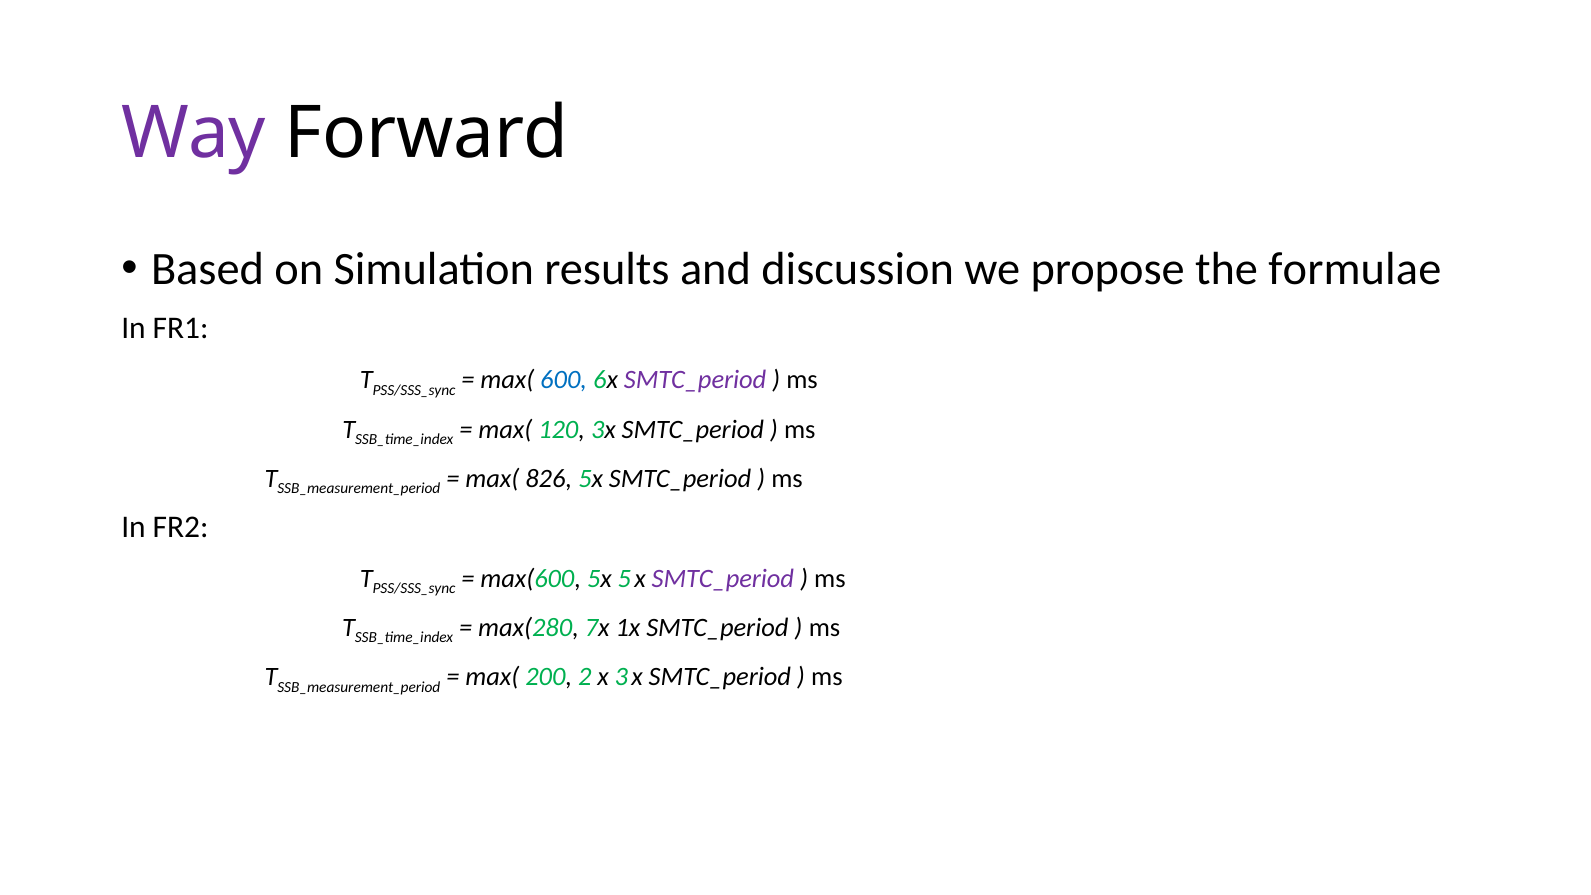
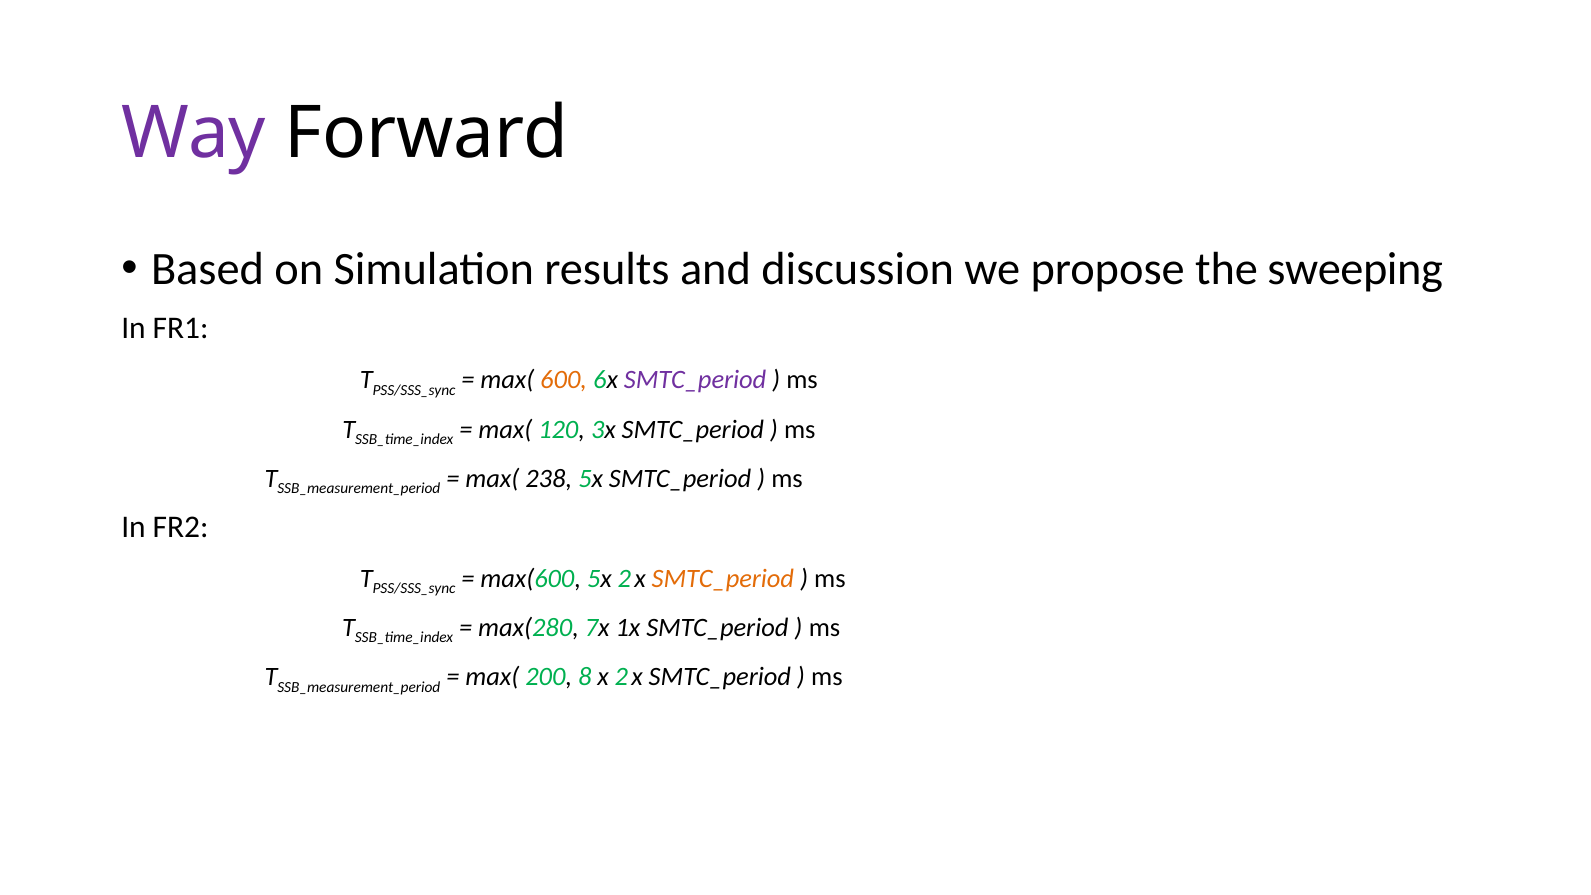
formulae: formulae -> sweeping (1355, 269)
600 colour: blue -> orange (564, 380)
826: 826 -> 238 (549, 479)
5x 5: 5 -> 2 (624, 578)
SMTC_period colour: purple -> orange (723, 578)
2: 2 -> 8 (585, 677)
x 3: 3 -> 2 (621, 677)
